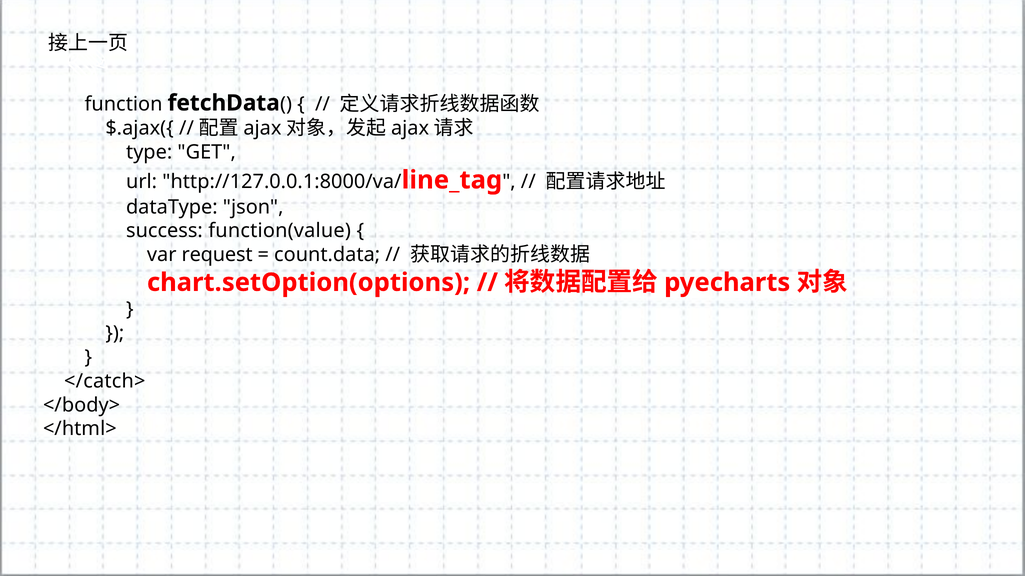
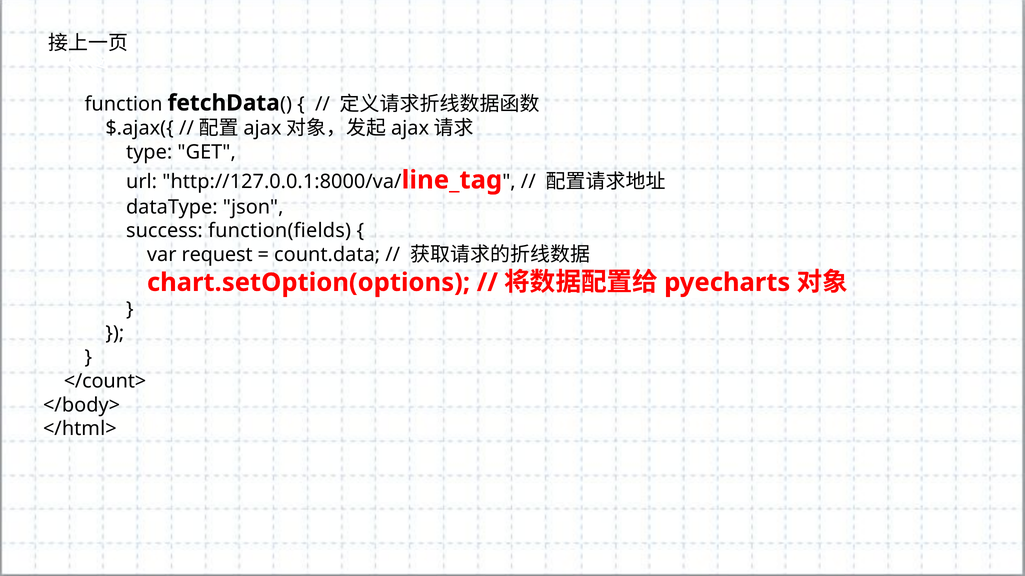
function(value: function(value -> function(fields (280, 231)
</catch>: </catch> -> </count> (105, 381)
